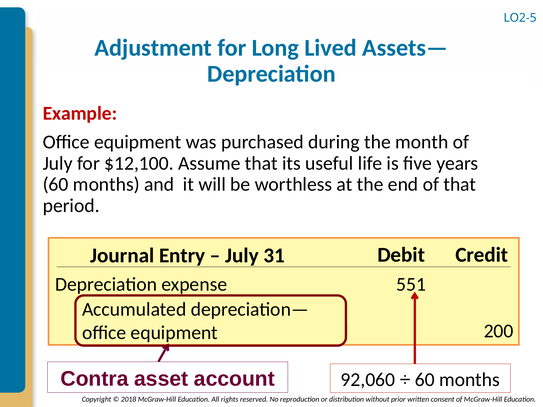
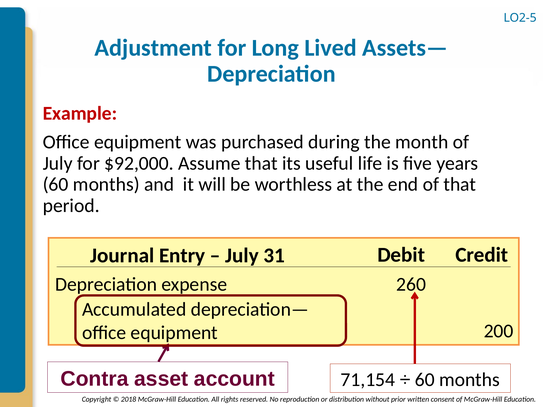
$12,100: $12,100 -> $92,000 (139, 163)
551: 551 -> 260 (411, 285)
92,060: 92,060 -> 71,154 (368, 380)
